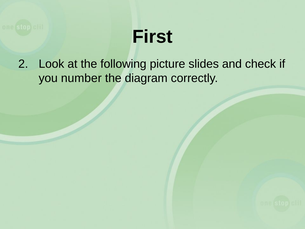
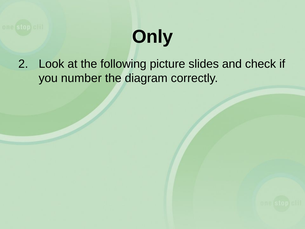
First: First -> Only (153, 37)
